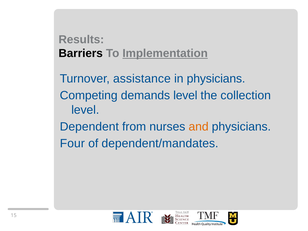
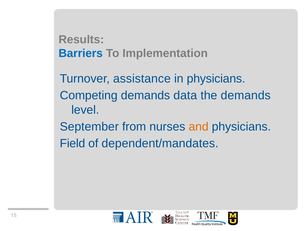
Barriers colour: black -> blue (81, 53)
Implementation underline: present -> none (165, 53)
demands level: level -> data (185, 95)
the collection: collection -> demands (246, 95)
Dependent: Dependent -> September (89, 127)
Four: Four -> Field (72, 143)
